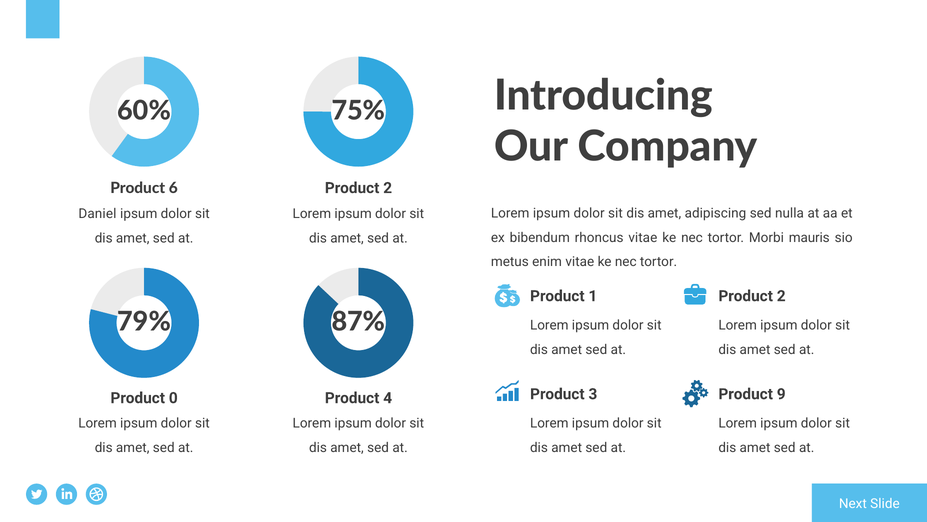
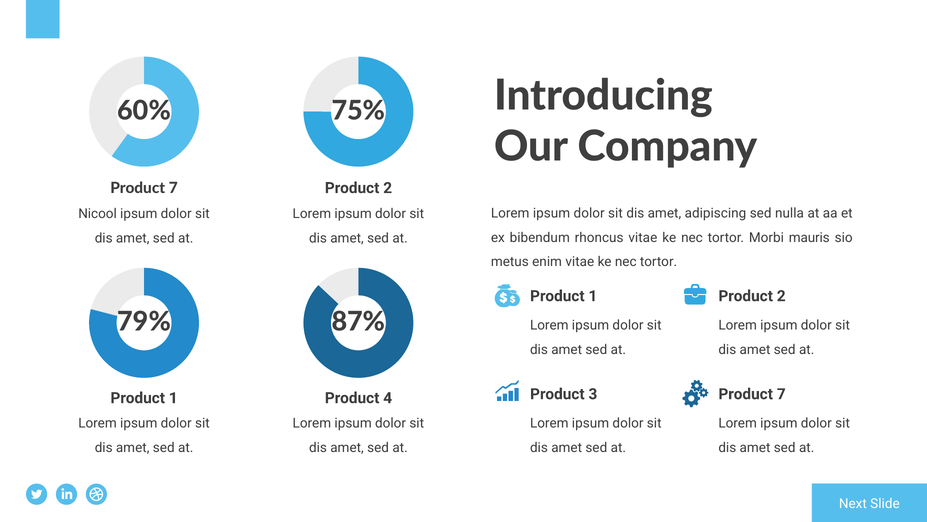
6: 6 -> 7 (173, 188)
Daniel: Daniel -> Nicool (98, 214)
9: 9 -> 7 (781, 394)
0: 0 -> 1 (173, 398)
